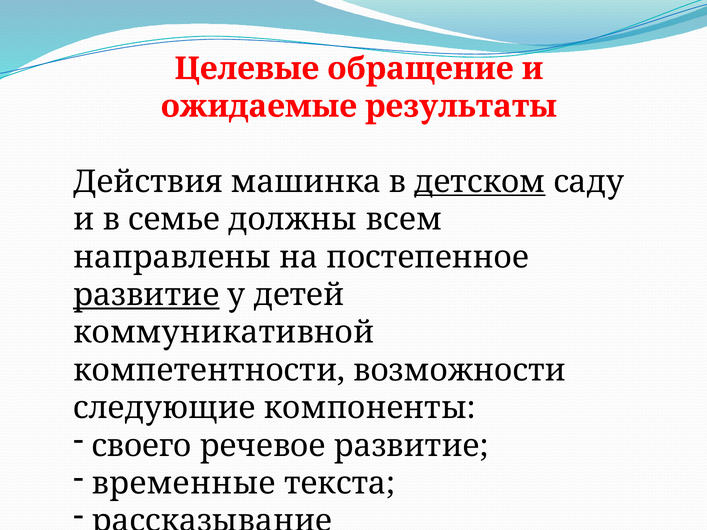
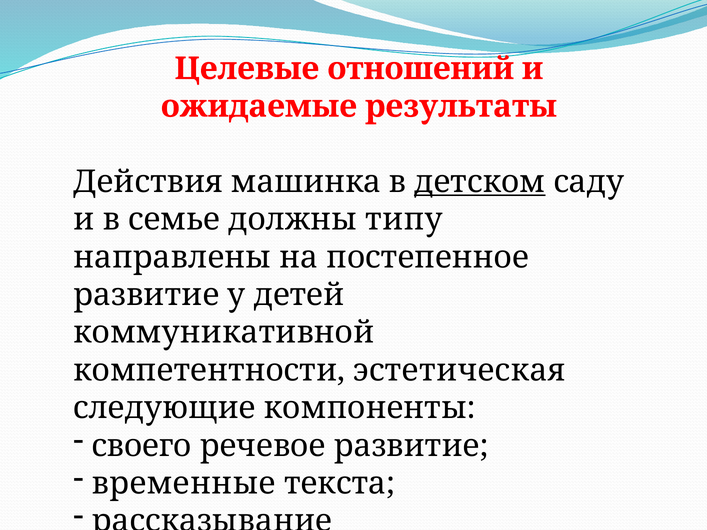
обращение: обращение -> отношений (421, 69)
всем: всем -> типу (404, 220)
развитие underline: present -> none (146, 295)
возможности: возможности -> эстетическая (459, 370)
